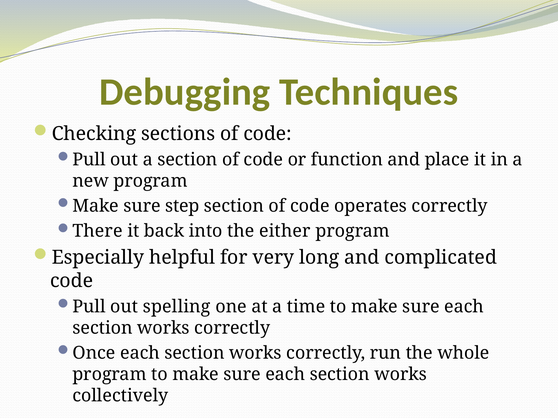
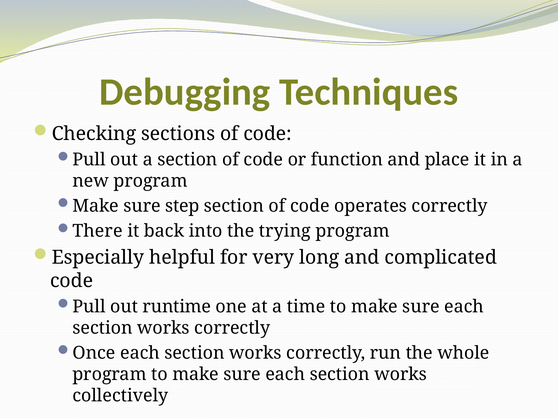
either: either -> trying (285, 231)
spelling: spelling -> runtime (177, 307)
